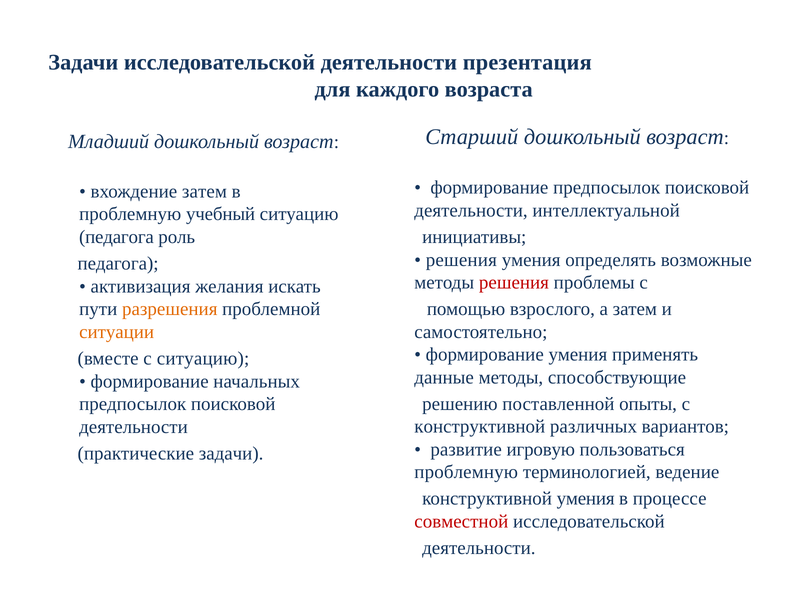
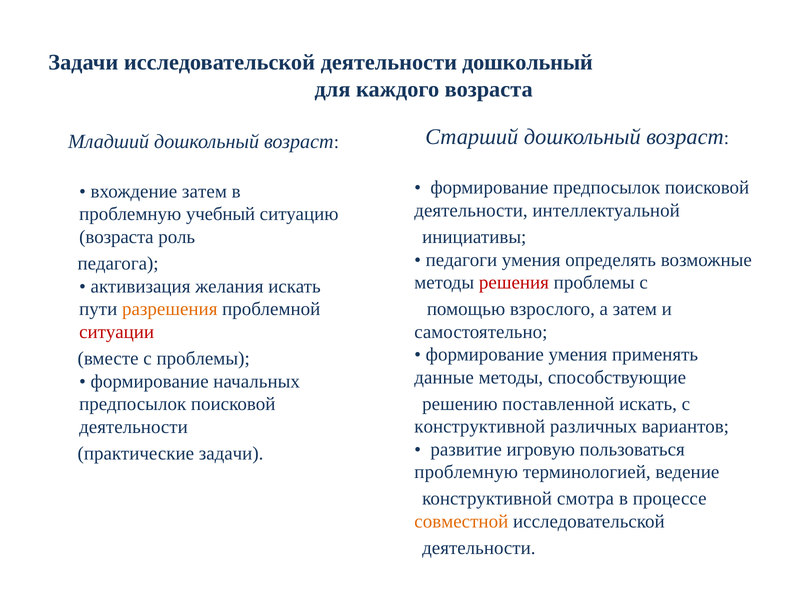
деятельности презентация: презентация -> дошкольный (527, 62)
педагога: педагога -> возраста (116, 237)
решения: решения -> педагоги (461, 260)
ситуации colour: orange -> red (117, 332)
с ситуацию: ситуацию -> проблемы (203, 359)
поставленной опыты: опыты -> искать (648, 404)
конструктивной умения: умения -> смотра (585, 499)
совместной colour: red -> orange (461, 522)
